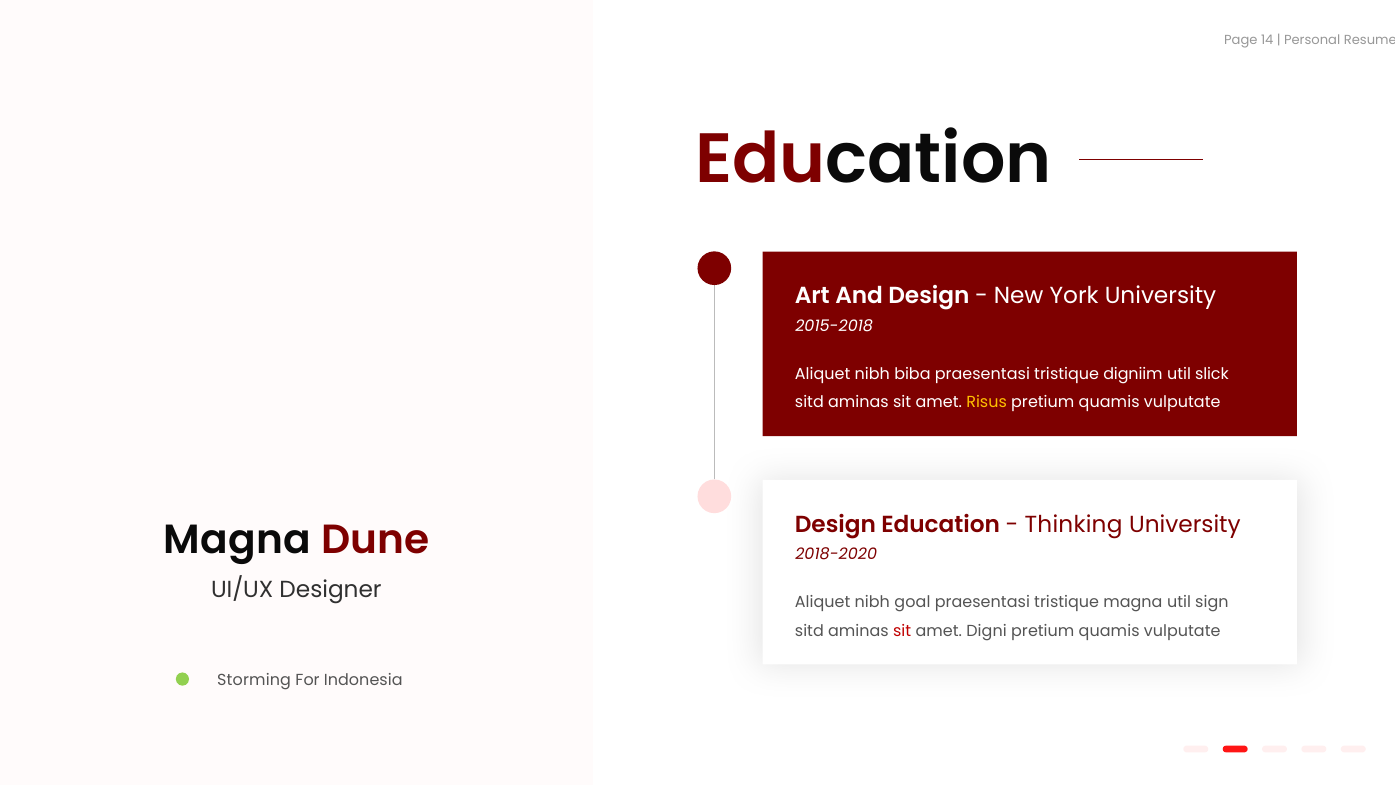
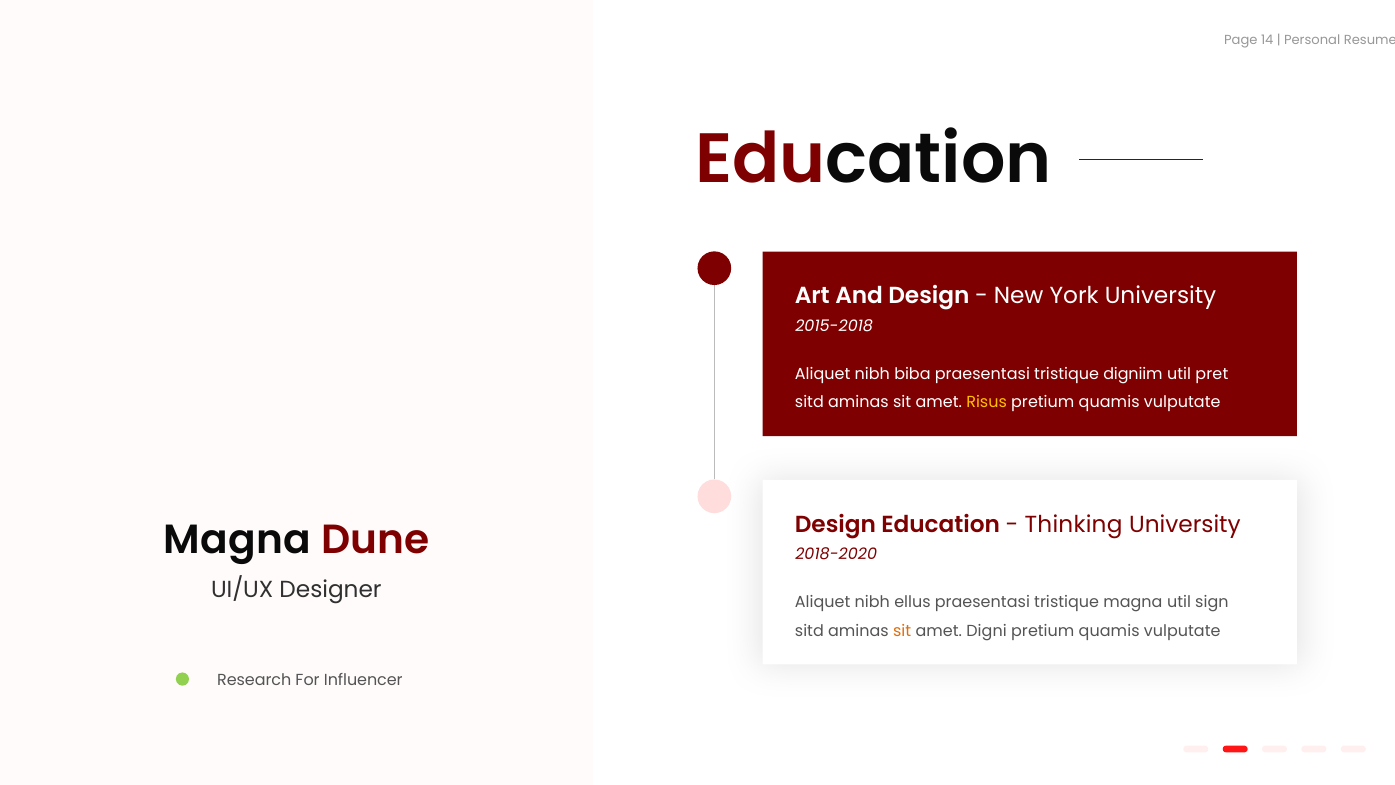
slick: slick -> pret (1212, 374)
goal: goal -> ellus (913, 602)
sit colour: red -> orange (902, 631)
Storming: Storming -> Research (254, 680)
Indonesia: Indonesia -> Influencer (363, 680)
